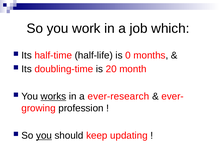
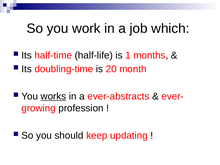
0: 0 -> 1 (128, 55)
ever-research: ever-research -> ever-abstracts (118, 96)
you underline: present -> none (44, 136)
